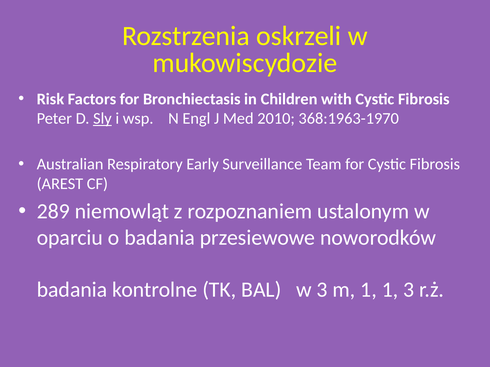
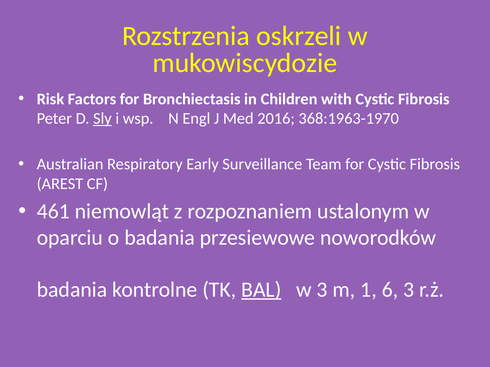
2010: 2010 -> 2016 (276, 119)
289: 289 -> 461 (53, 212)
BAL underline: none -> present (261, 290)
1 1: 1 -> 6 (390, 290)
